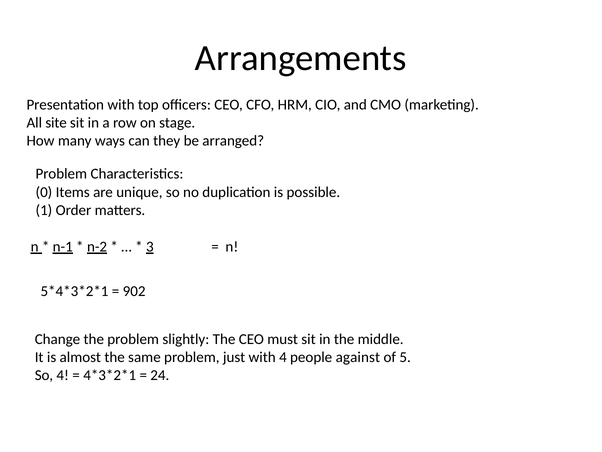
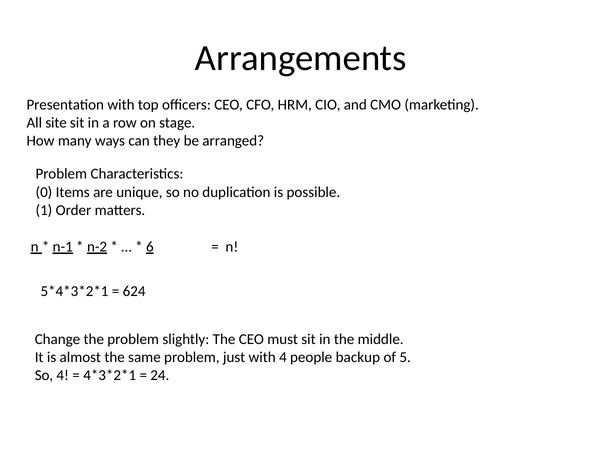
3: 3 -> 6 (150, 246)
902: 902 -> 624 (134, 291)
against: against -> backup (358, 357)
